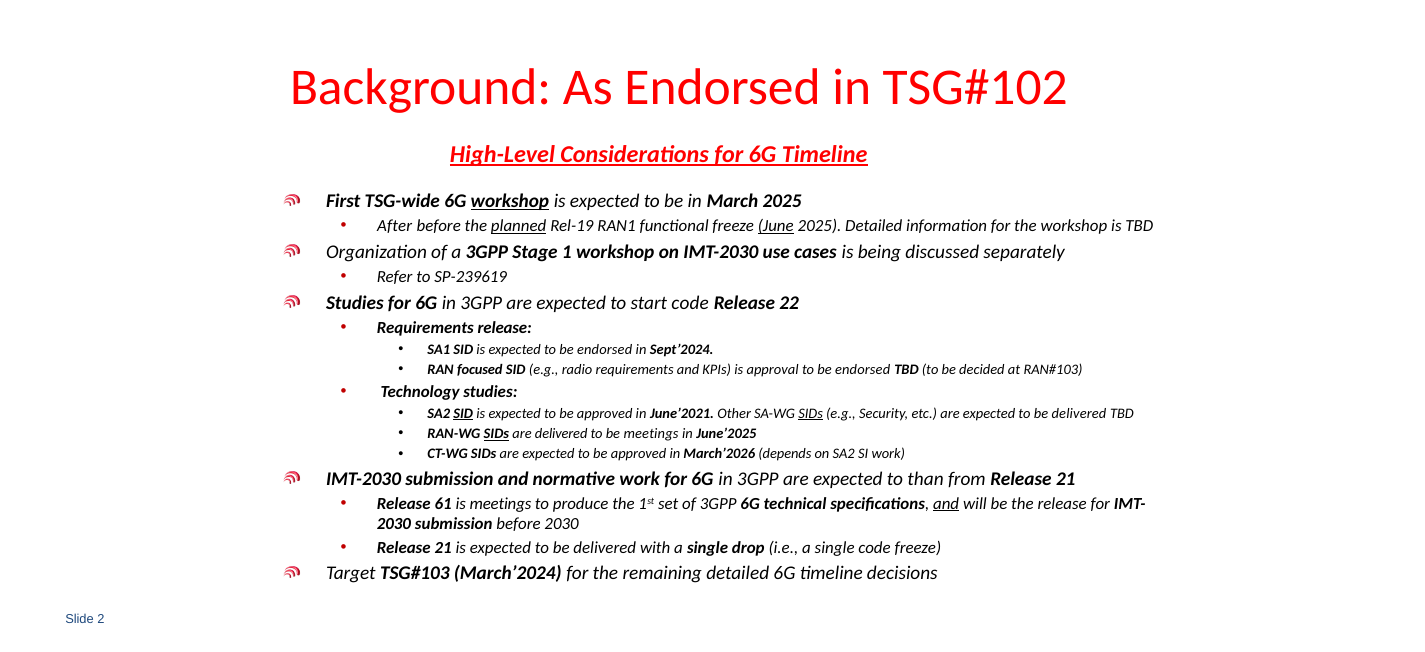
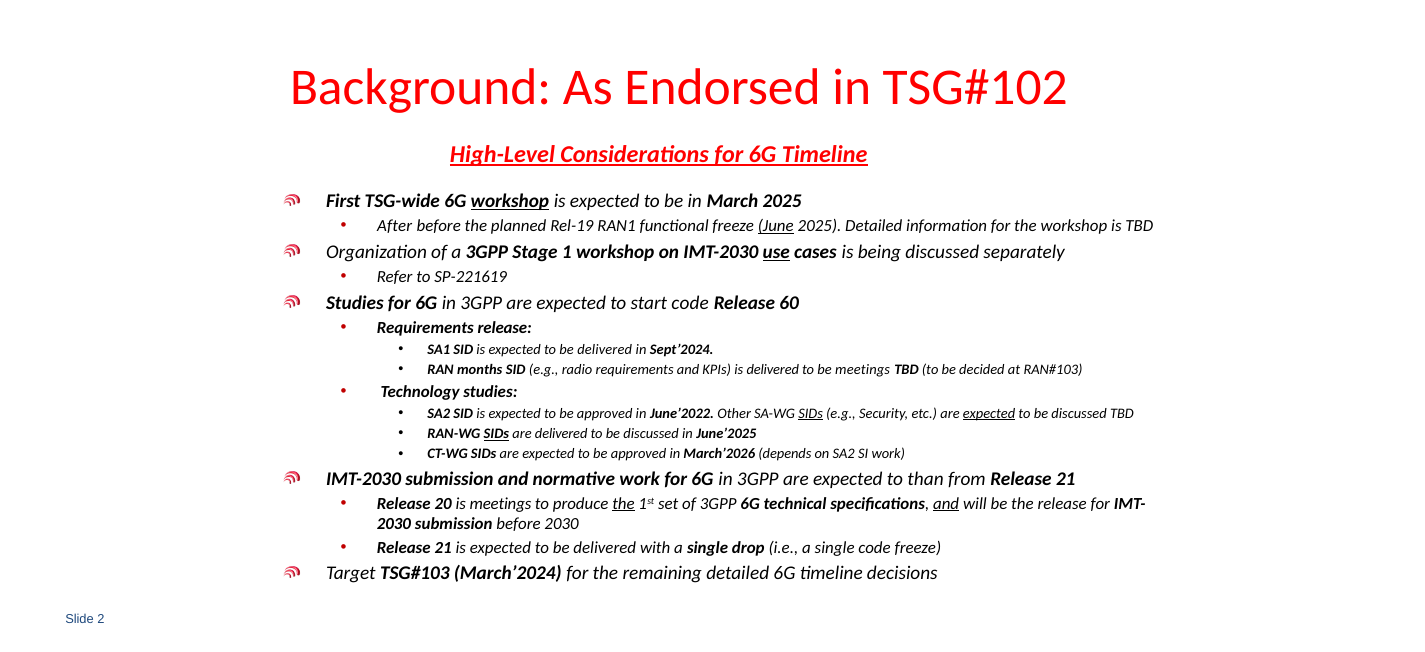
planned underline: present -> none (519, 226)
use underline: none -> present (776, 252)
SP-239619: SP-239619 -> SP-221619 (471, 277)
22: 22 -> 60 (789, 303)
endorsed: endorsed -> delivered (605, 349)
focused: focused -> months (480, 369)
is approval: approval -> delivered (773, 369)
endorsed: endorsed -> meetings (863, 369)
SID underline: present -> none (463, 413)
June’2021: June’2021 -> June’2022 (682, 413)
expected underline: none -> present (989, 413)
delivered: delivered -> discussed (1079, 413)
meetings: meetings -> discussed (651, 434)
61: 61 -> 20 (443, 503)
the underline: none -> present (623, 503)
